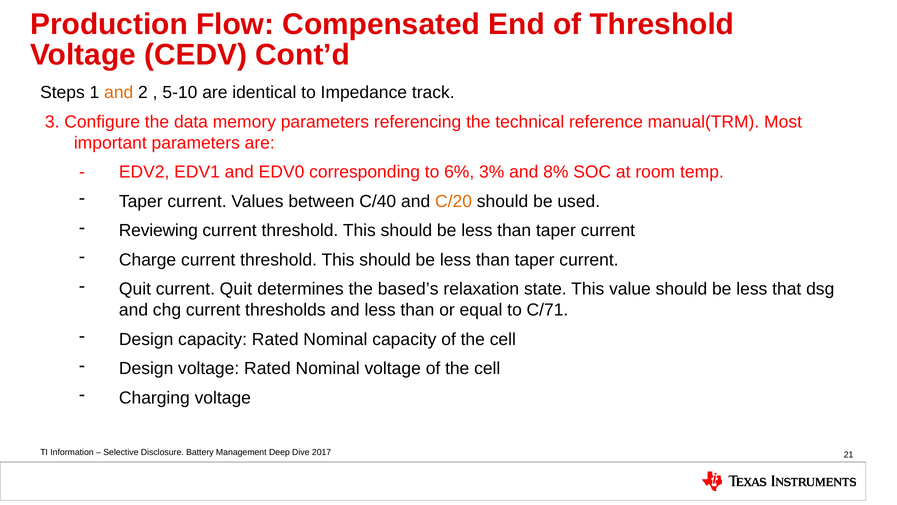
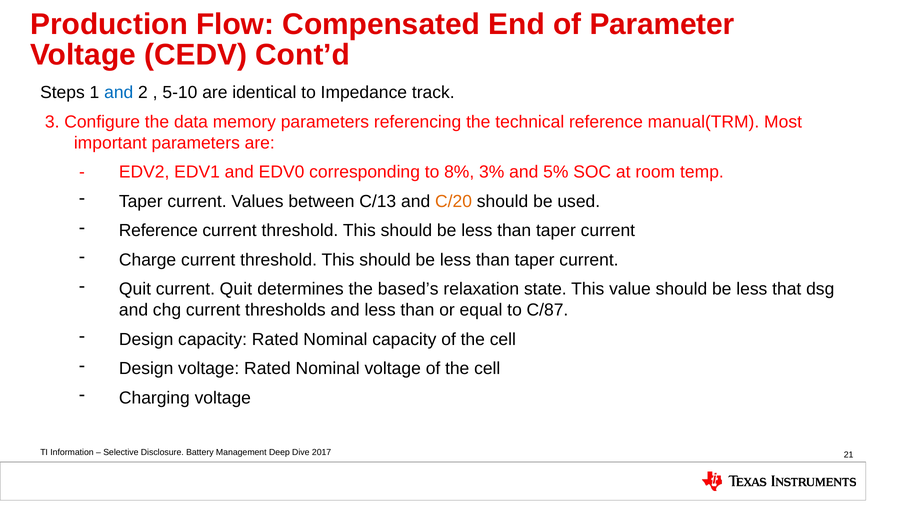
of Threshold: Threshold -> Parameter (662, 24)
and colour: orange -> blue (119, 93)
6%: 6% -> 8% (459, 172)
8%: 8% -> 5% (556, 172)
C/40: C/40 -> C/13 (378, 201)
Reviewing: Reviewing -> Reference (158, 230)
C/71: C/71 -> C/87 (547, 310)
